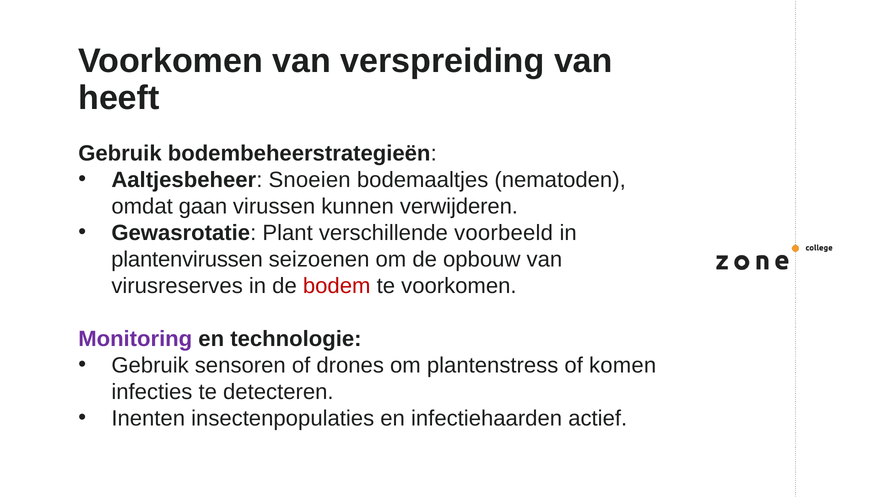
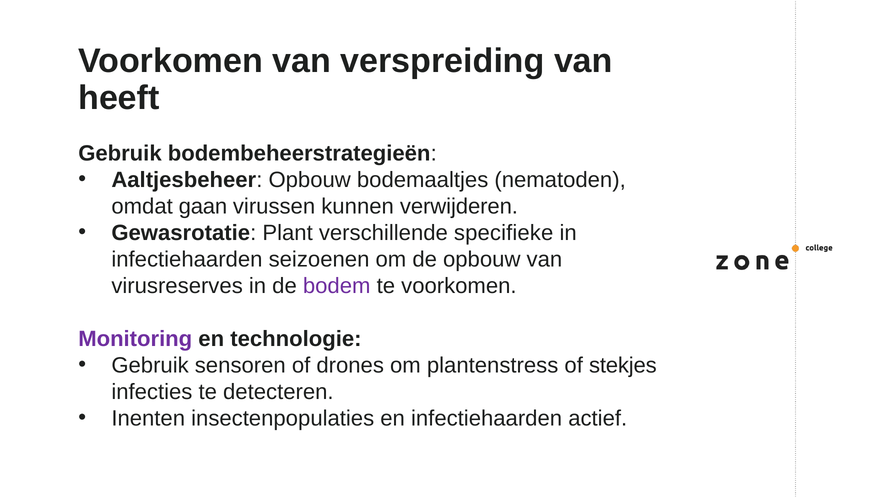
Aaltjesbeheer Snoeien: Snoeien -> Opbouw (310, 180)
voorbeeld: voorbeeld -> specifieke (504, 233)
plantenvirussen: plantenvirussen -> infectiehaarden (187, 259)
bodem colour: red -> purple (337, 286)
komen: komen -> stekjes (623, 366)
